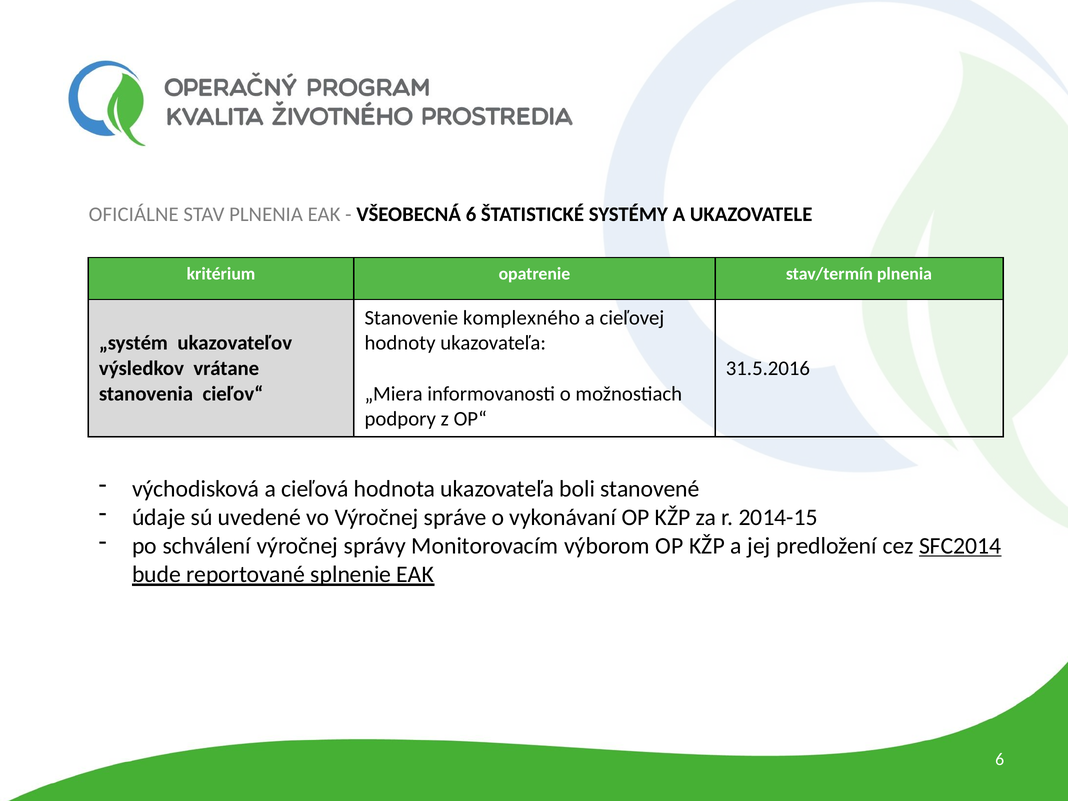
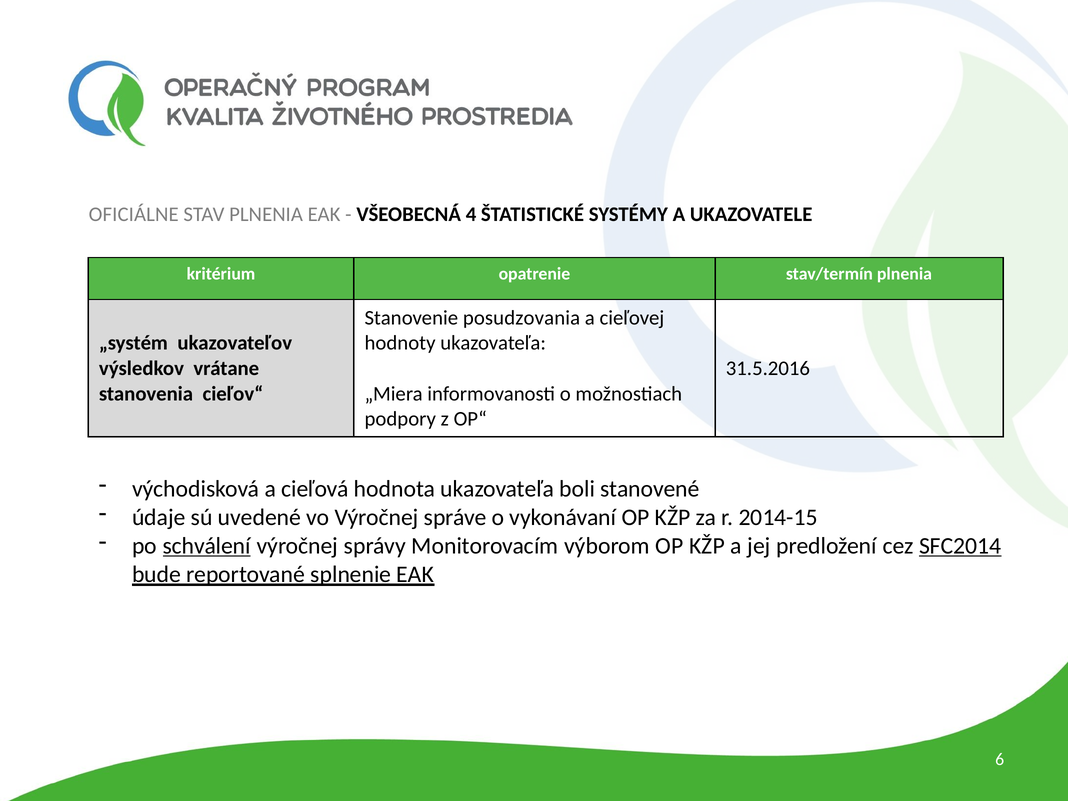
VŠEOBECNÁ 6: 6 -> 4 (471, 215)
komplexného: komplexného -> posudzovania (521, 318)
schválení underline: none -> present (207, 546)
